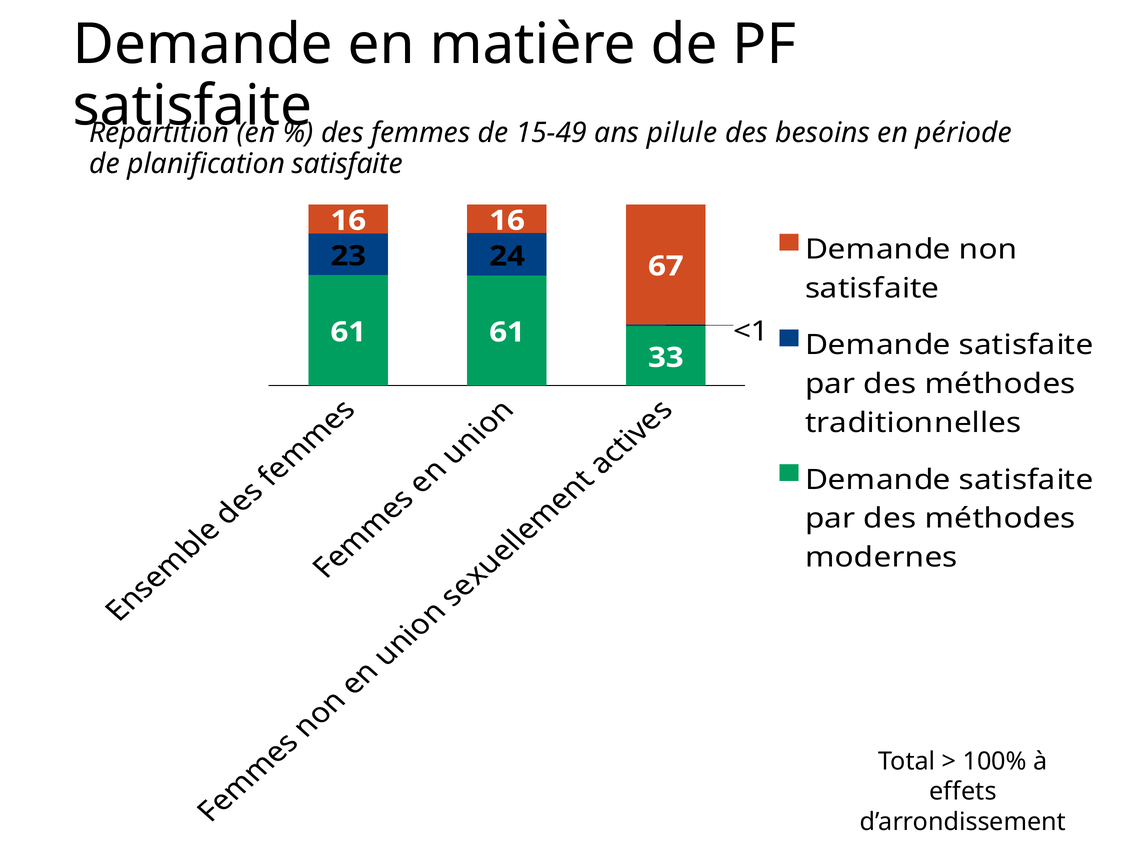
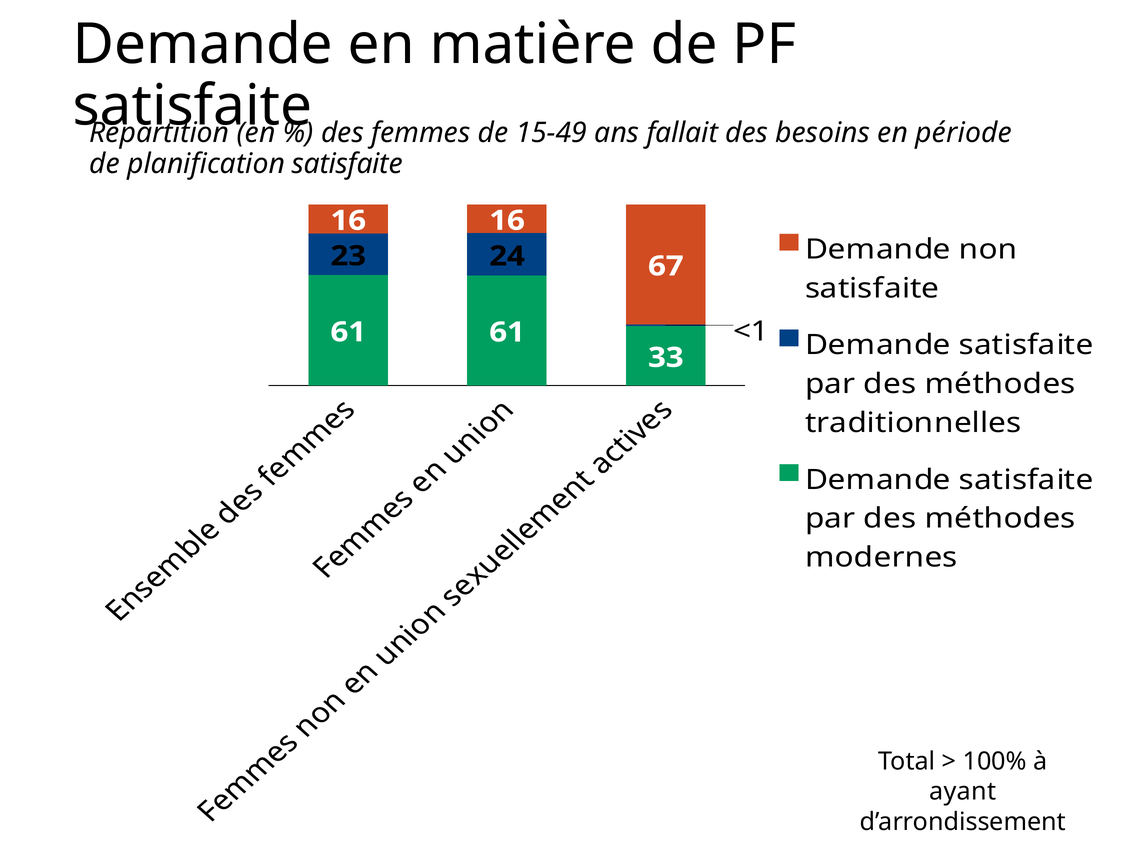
pilule: pilule -> fallait (682, 133)
effets: effets -> ayant (963, 792)
